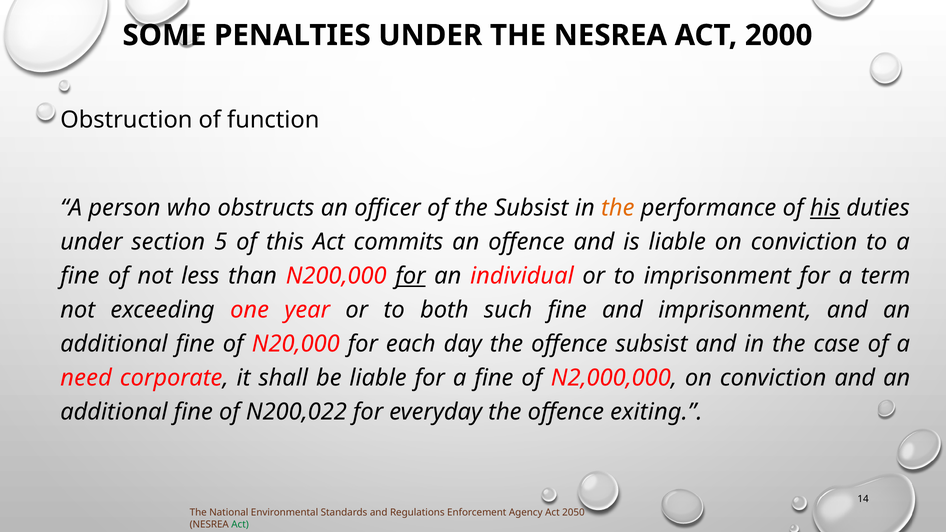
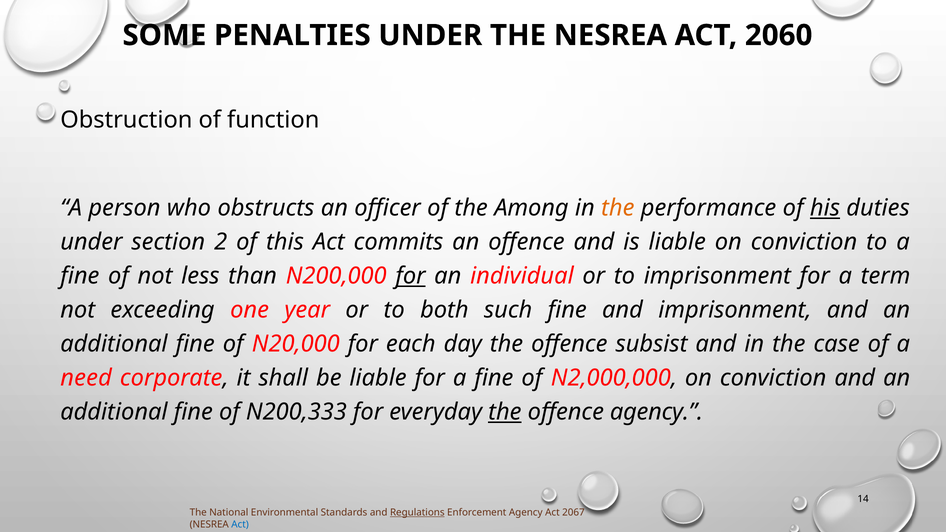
2000: 2000 -> 2060 (779, 35)
the Subsist: Subsist -> Among (531, 208)
5: 5 -> 2 (221, 242)
N200,022: N200,022 -> N200,333 (296, 412)
the underline: none -> present (505, 412)
offence exiting: exiting -> agency (656, 412)
Regulations underline: none -> present (417, 513)
2050: 2050 -> 2067 (573, 513)
Act colour: green -> blue (240, 525)
